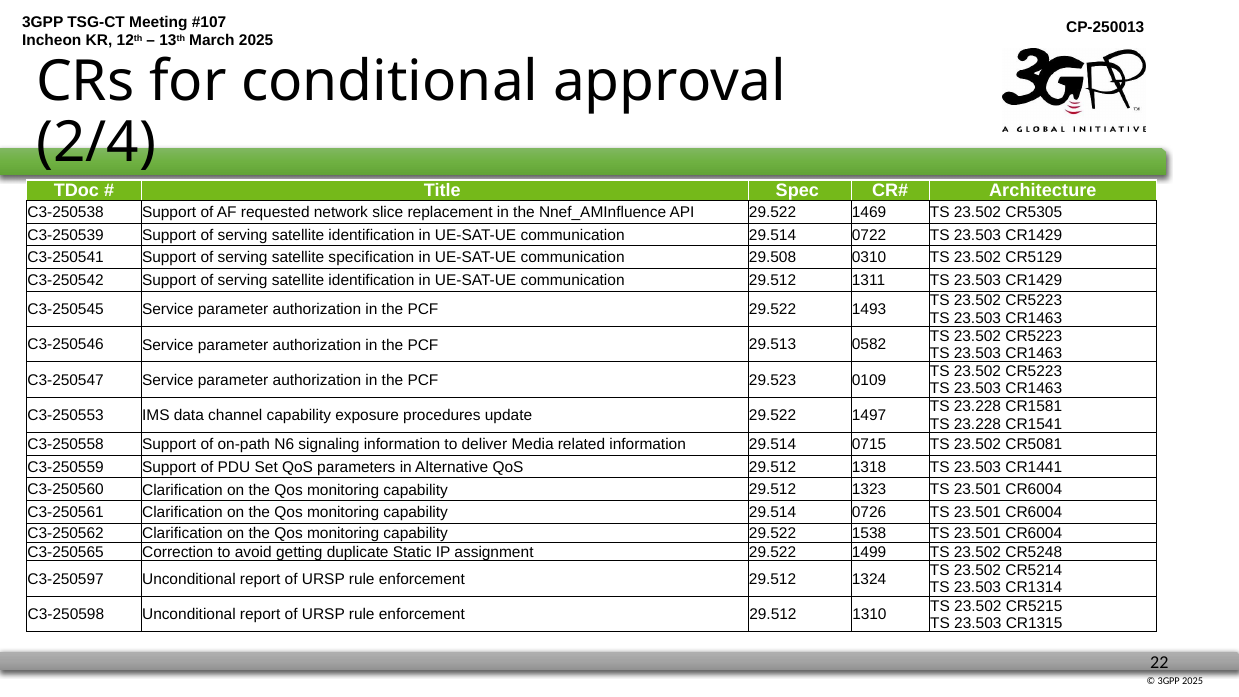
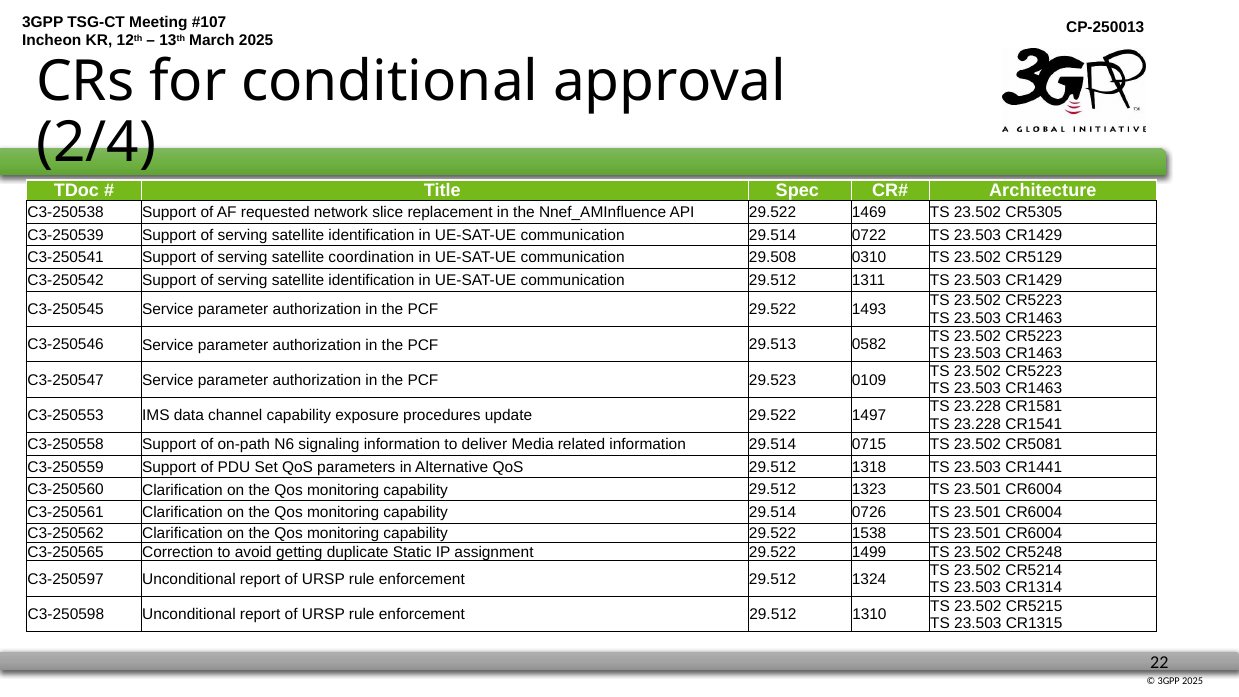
specification: specification -> coordination (371, 258)
